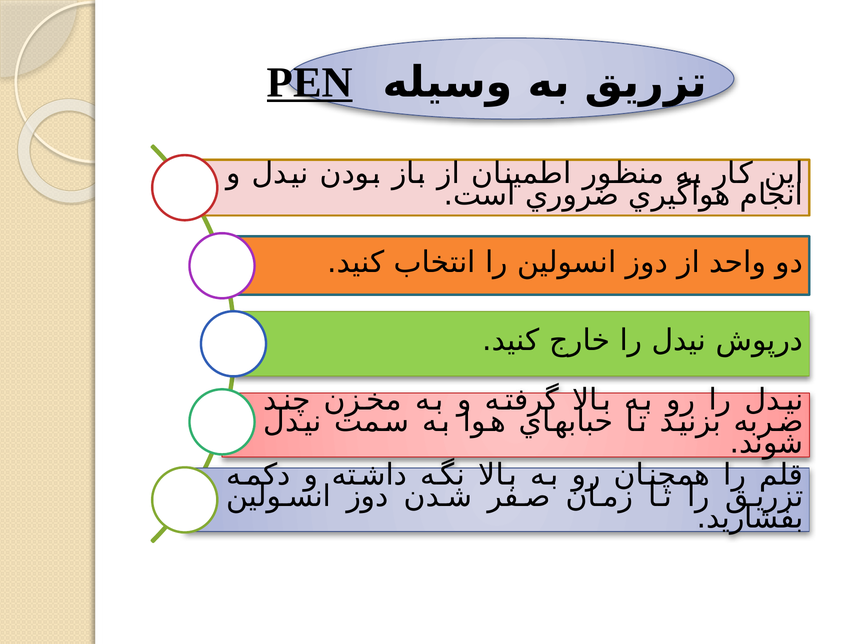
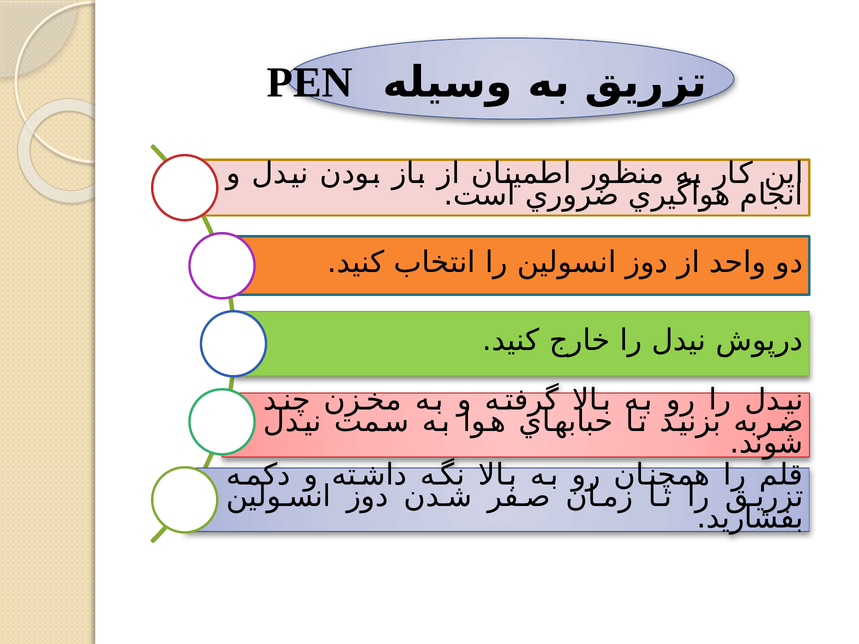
PEN underline: present -> none (310, 82)
